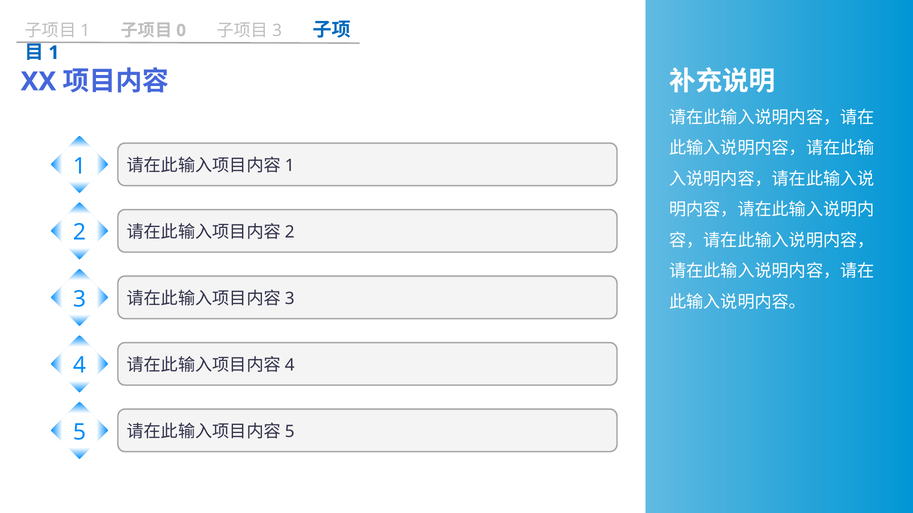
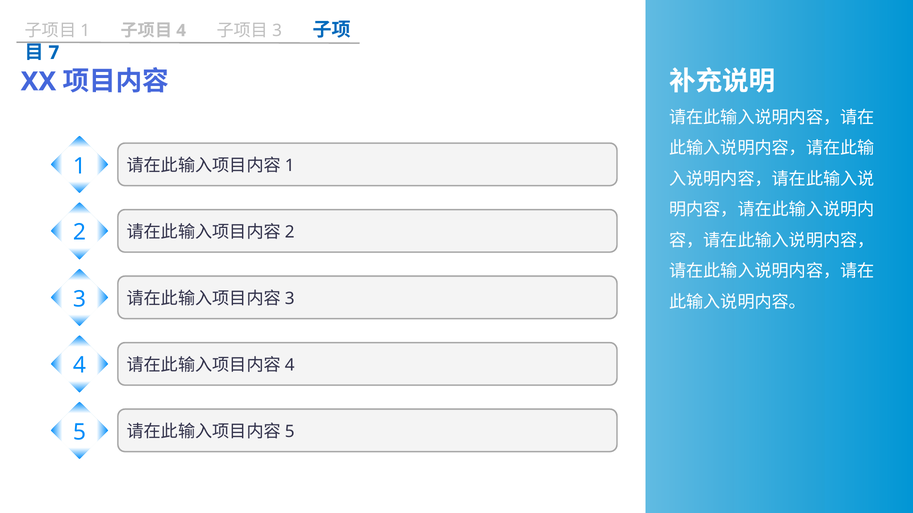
0: 0 -> 4 (181, 31)
1: 1 -> 7 (54, 53)
